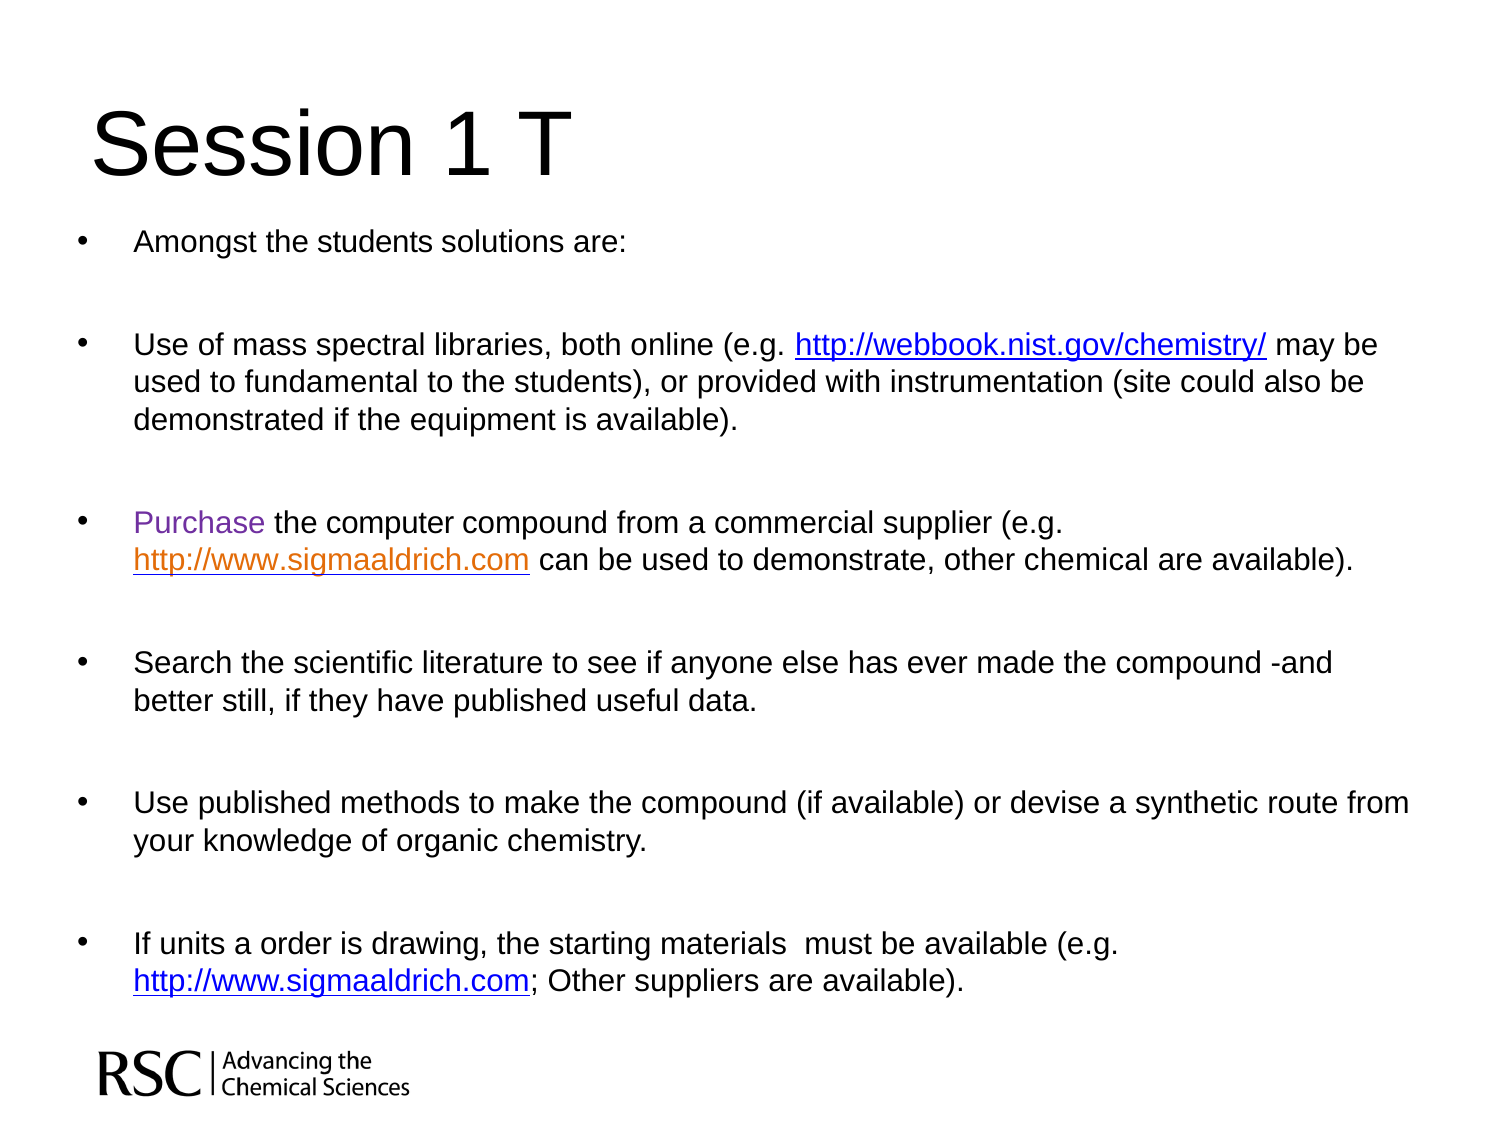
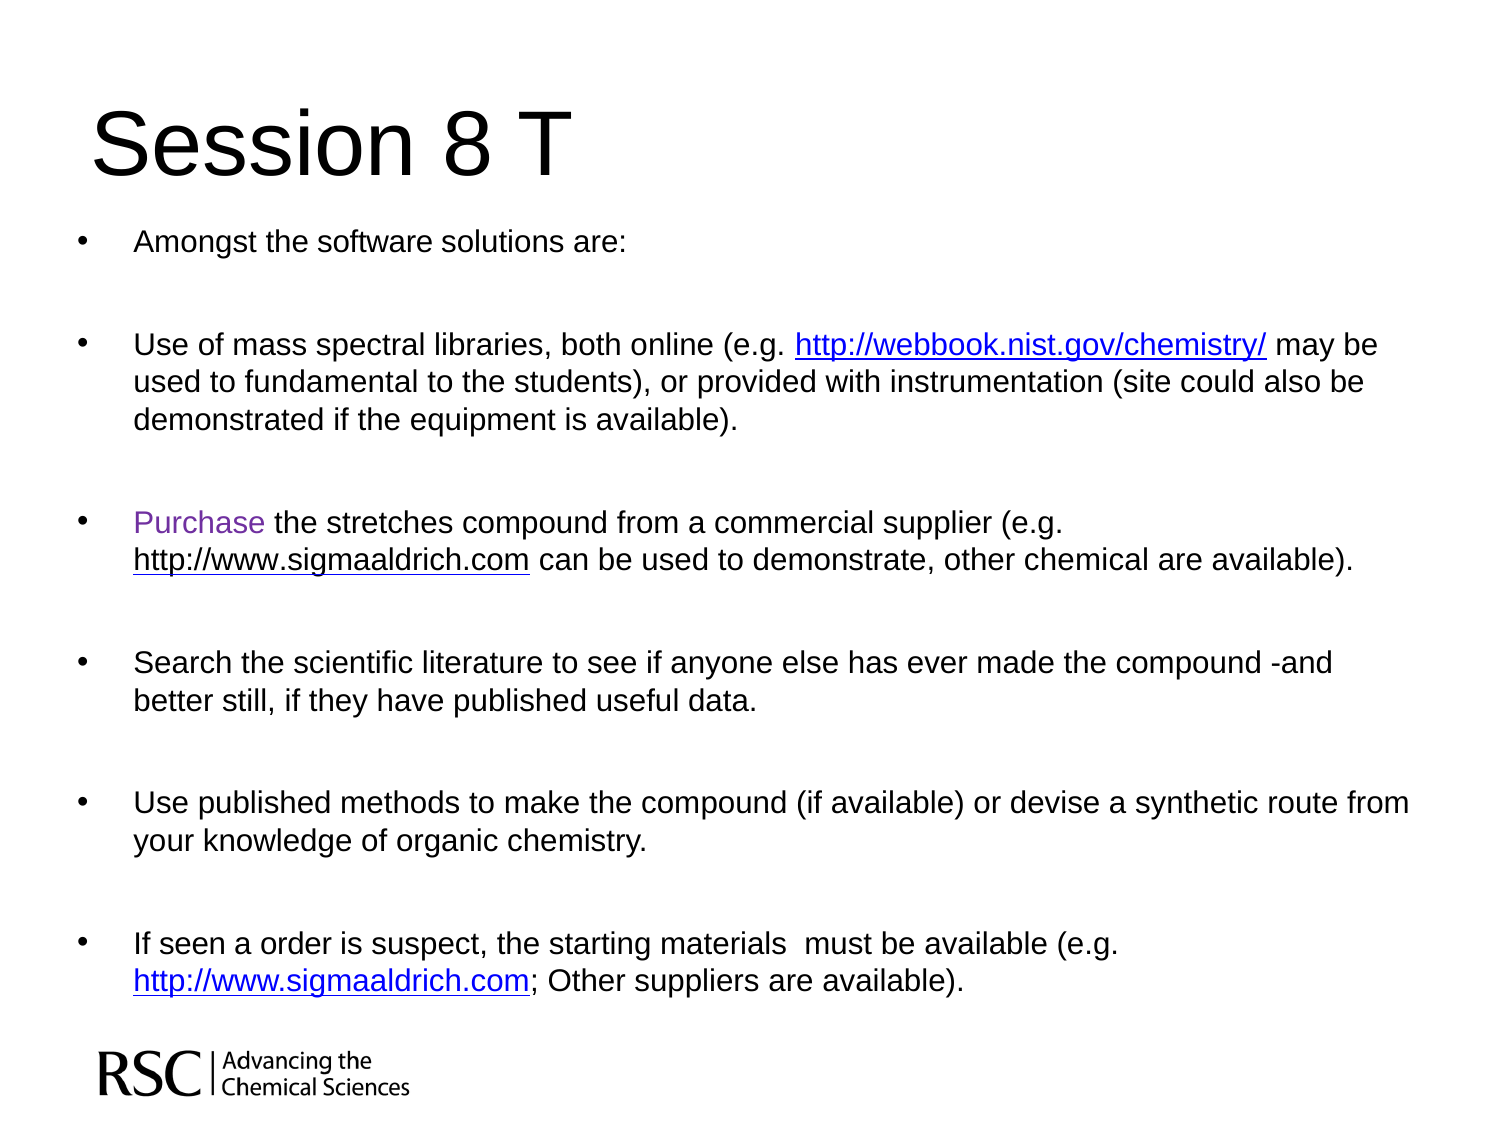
1: 1 -> 8 (468, 146)
Amongst the students: students -> software (375, 242)
computer: computer -> stretches (390, 523)
http://www.sigmaaldrich.com colour: orange -> black (332, 560)
units: units -> seen (193, 944)
drawing: drawing -> suspect (430, 944)
